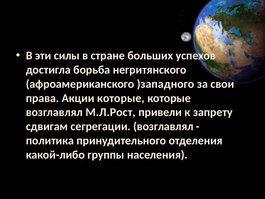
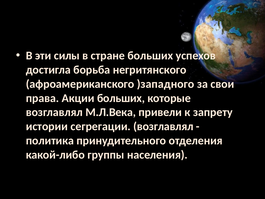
Акции которые: которые -> больших (121, 98)
М.Л.Рост: М.Л.Рост -> М.Л.Века (111, 112)
сдвигам: сдвигам -> истории (47, 126)
